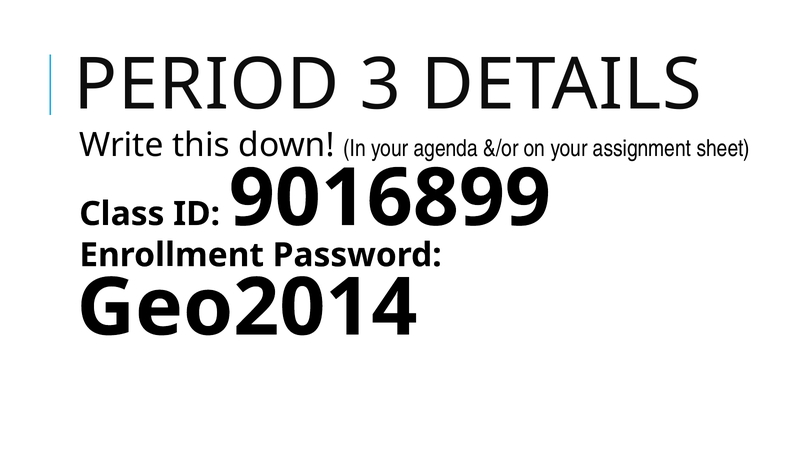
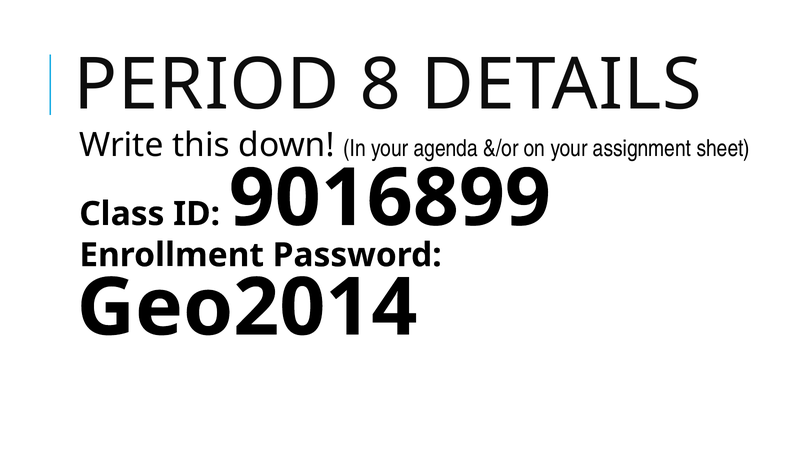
3: 3 -> 8 (380, 85)
